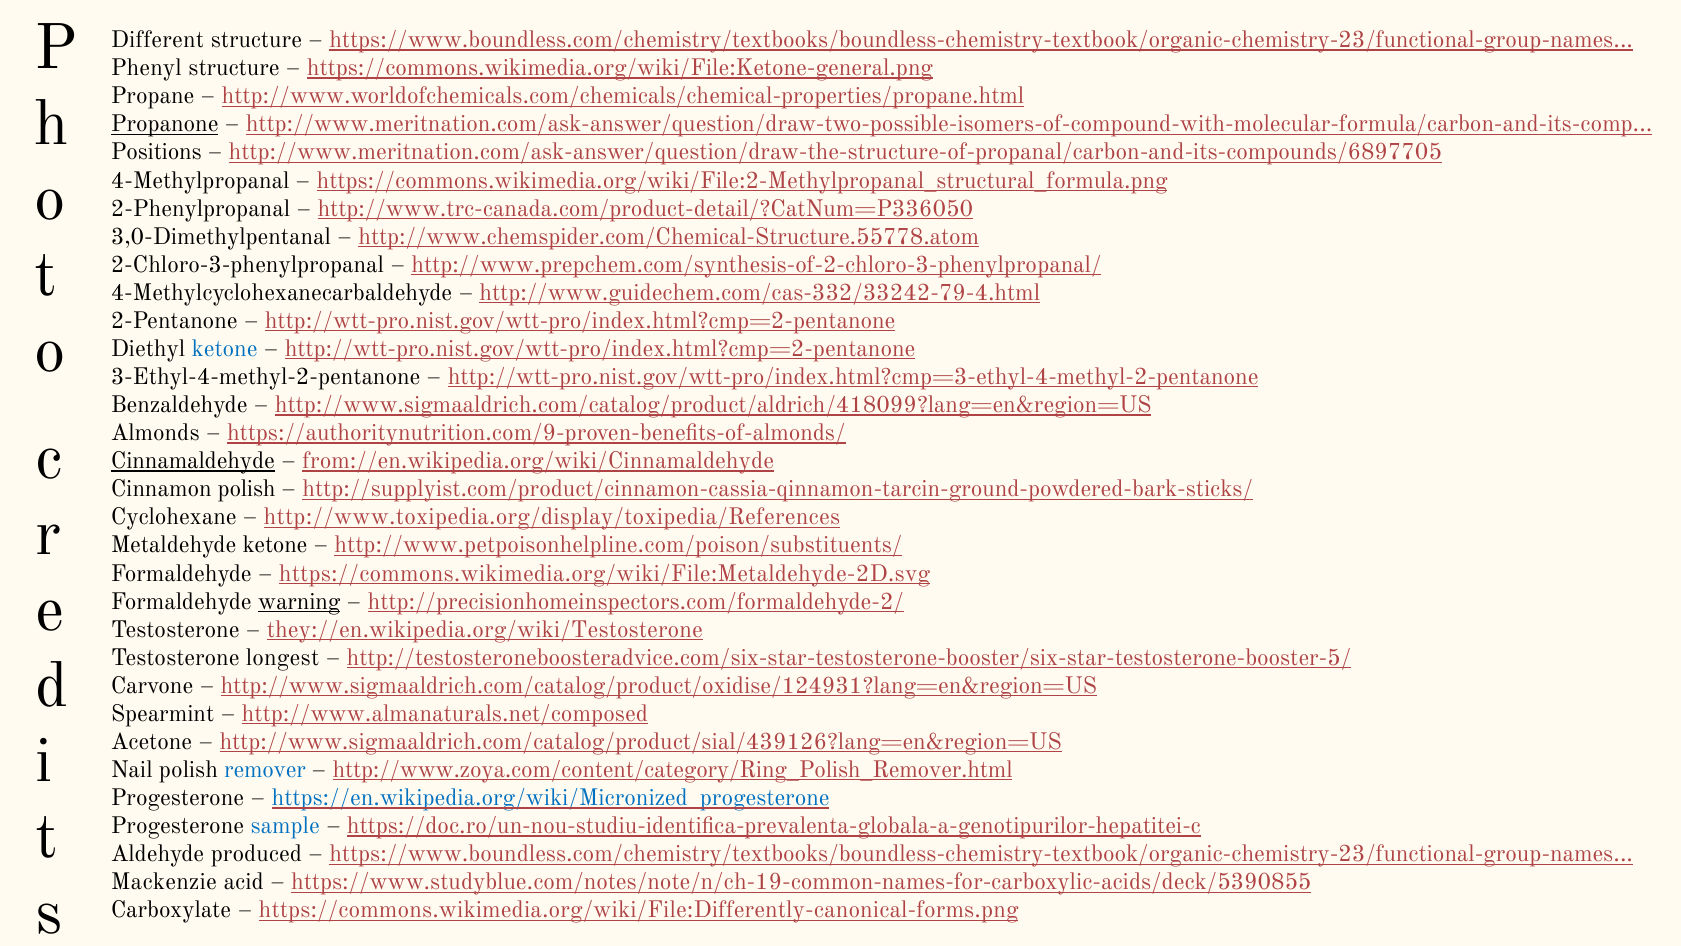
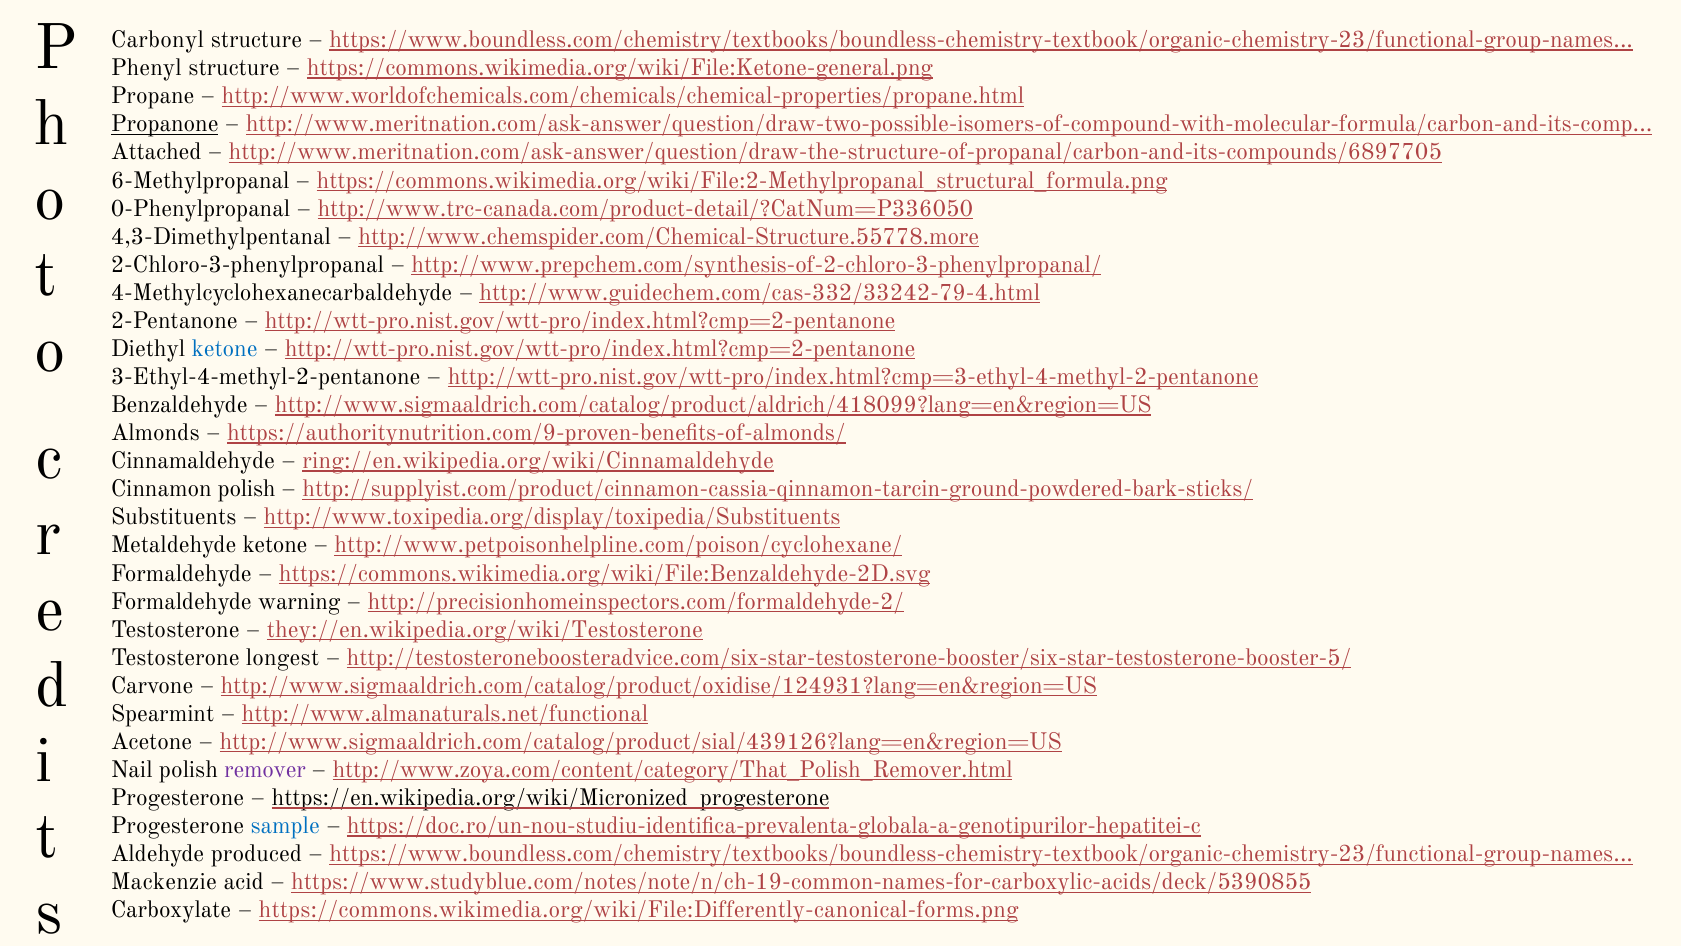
Different: Different -> Carbonyl (157, 40)
Positions: Positions -> Attached (156, 152)
4-Methylpropanal: 4-Methylpropanal -> 6-Methylpropanal (200, 180)
2-Phenylpropanal: 2-Phenylpropanal -> 0-Phenylpropanal (200, 208)
3,0-Dimethylpentanal: 3,0-Dimethylpentanal -> 4,3-Dimethylpentanal (221, 236)
http://www.chemspider.com/Chemical-Structure.55778.atom: http://www.chemspider.com/Chemical-Structure.55778.atom -> http://www.chemspider.com/Chemical-Structure.55778.more (669, 236)
Cinnamaldehyde underline: present -> none (193, 461)
from://en.wikipedia.org/wiki/Cinnamaldehyde: from://en.wikipedia.org/wiki/Cinnamaldehyde -> ring://en.wikipedia.org/wiki/Cinnamaldehyde (538, 461)
Cyclohexane: Cyclohexane -> Substituents (174, 517)
http://www.toxipedia.org/display/toxipedia/References: http://www.toxipedia.org/display/toxipedia/References -> http://www.toxipedia.org/display/toxipedia/Substituents (552, 517)
http://www.petpoisonhelpline.com/poison/substituents/: http://www.petpoisonhelpline.com/poison/substituents/ -> http://www.petpoisonhelpline.com/poison/cyclohexane/ (618, 545)
https://commons.wikimedia.org/wiki/File:Metaldehyde-2D.svg: https://commons.wikimedia.org/wiki/File:Metaldehyde-2D.svg -> https://commons.wikimedia.org/wiki/File:Benzaldehyde-2D.svg (605, 573)
warning underline: present -> none (299, 601)
http://www.almanaturals.net/composed: http://www.almanaturals.net/composed -> http://www.almanaturals.net/functional (445, 713)
remover colour: blue -> purple (265, 770)
http://www.zoya.com/content/category/Ring_Polish_Remover.html: http://www.zoya.com/content/category/Ring_Polish_Remover.html -> http://www.zoya.com/content/category/That_Polish_Remover.html (673, 770)
https://en.wikipedia.org/wiki/Micronized_progesterone colour: blue -> black (551, 798)
